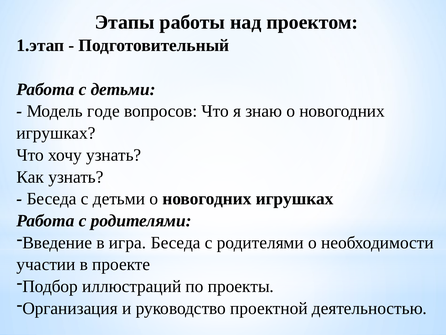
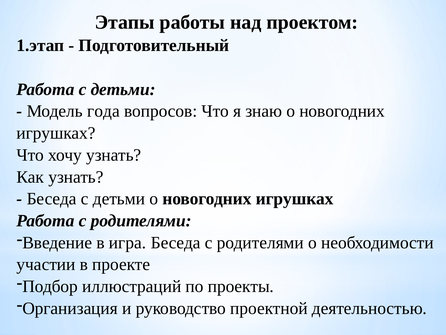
годе: годе -> года (103, 111)
